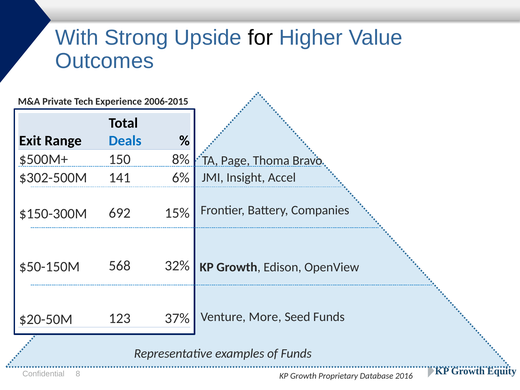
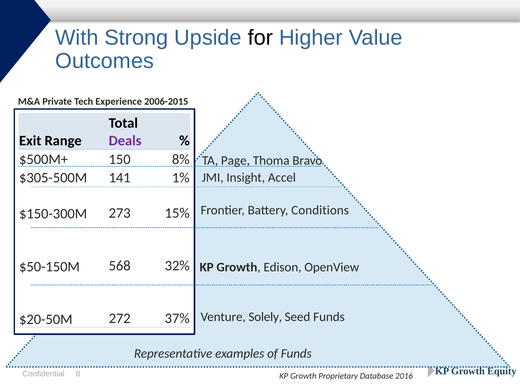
Deals colour: blue -> purple (125, 141)
$302-500M: $302-500M -> $305-500M (53, 178)
6%: 6% -> 1% (181, 178)
Companies: Companies -> Conditions (320, 210)
692: 692 -> 273 (120, 213)
More: More -> Solely (265, 317)
123: 123 -> 272 (120, 318)
